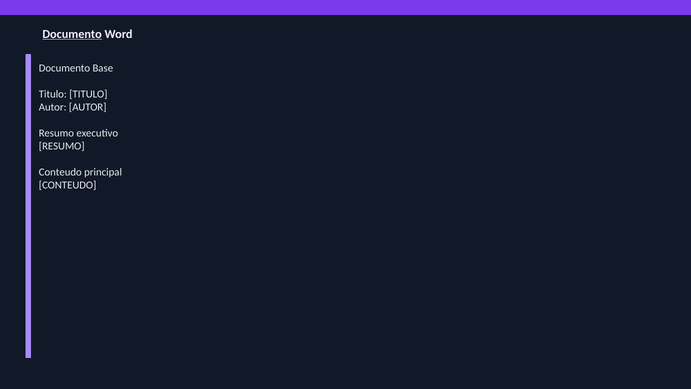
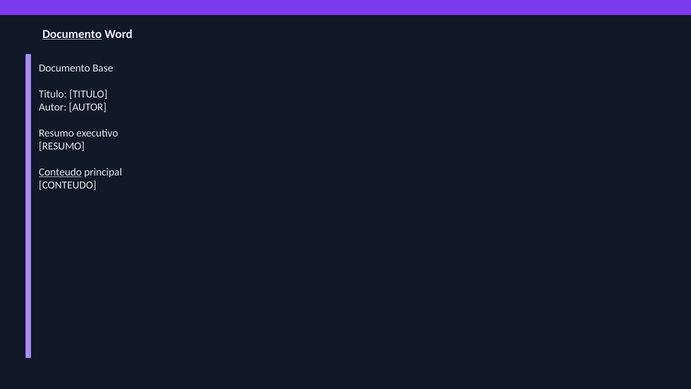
Conteudo underline: none -> present (60, 172)
